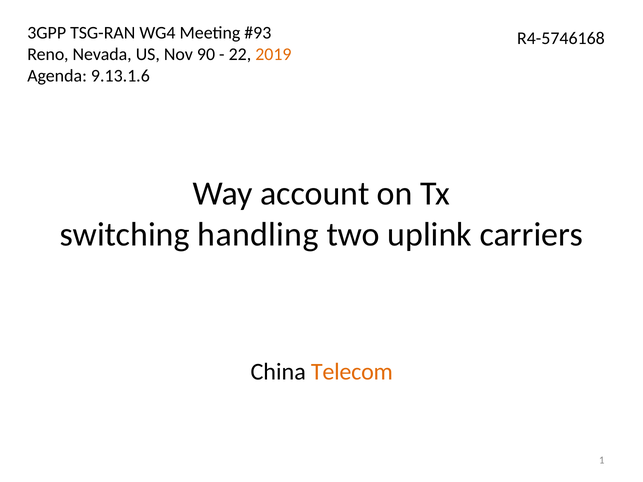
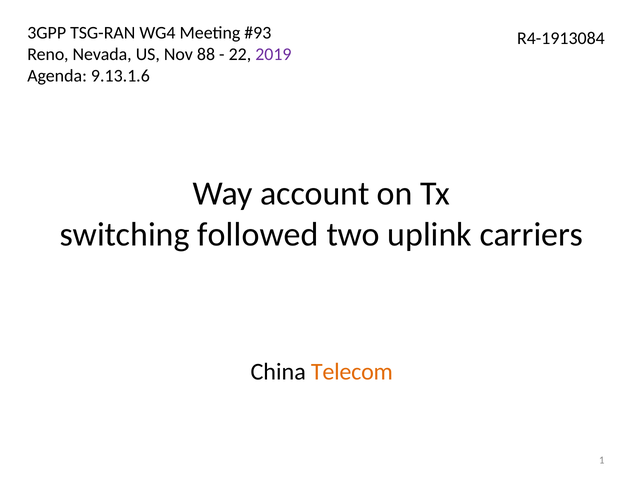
R4-5746168: R4-5746168 -> R4-1913084 (561, 39)
90: 90 -> 88 (206, 54)
2019 colour: orange -> purple (273, 54)
handling: handling -> followed (258, 235)
